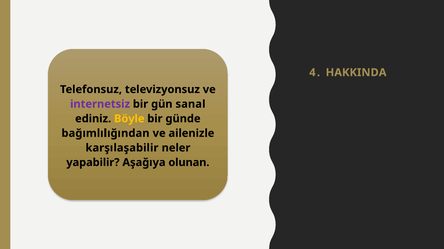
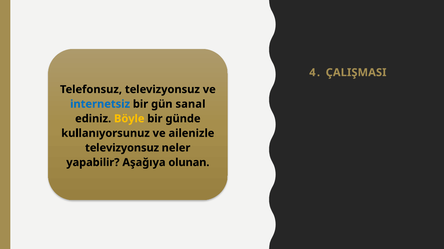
HAKKINDA: HAKKINDA -> ÇALIŞMASI (356, 73)
internetsiz colour: purple -> blue (100, 104)
bağımlılığından: bağımlılığından -> kullanıyorsunuz (106, 134)
karşılaşabilir: karşılaşabilir -> televizyonsuz (122, 148)
